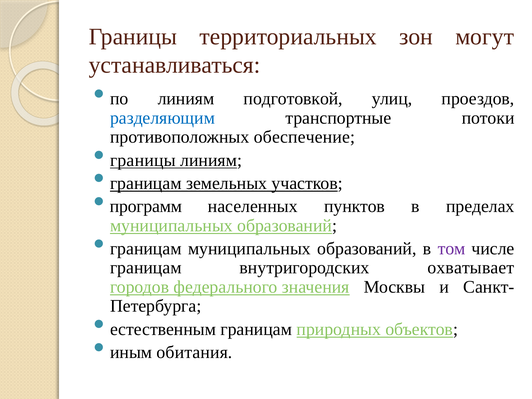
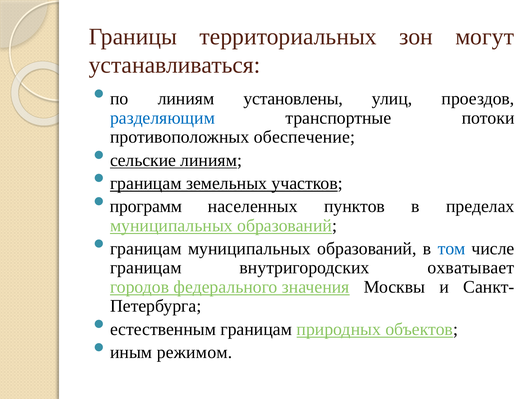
подготовкой: подготовкой -> установлены (293, 99)
границы: границы -> сельские (143, 160)
том colour: purple -> blue (452, 249)
обитания: обитания -> режимом (194, 352)
